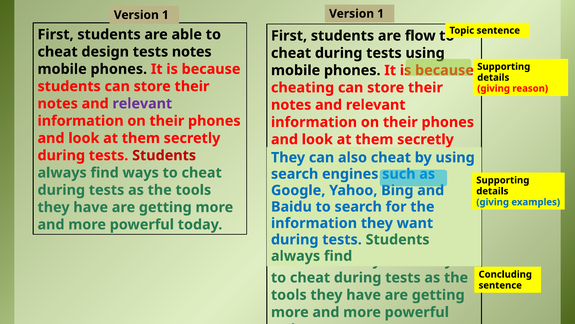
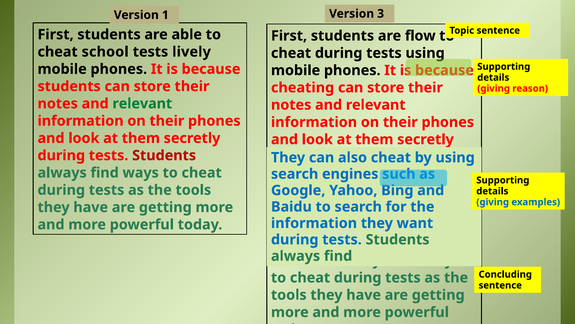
1 Version 1: 1 -> 3 (381, 14)
design: design -> school (105, 52)
tests notes: notes -> lively (192, 52)
relevant colour: purple -> green (142, 104)
